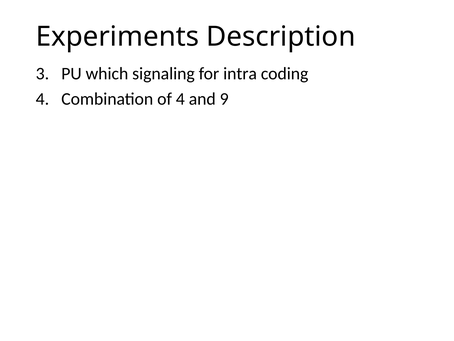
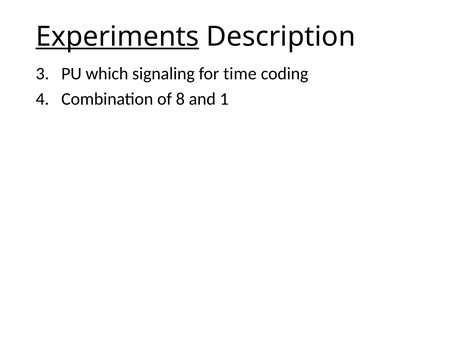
Experiments underline: none -> present (117, 37)
intra: intra -> time (240, 74)
of 4: 4 -> 8 (180, 99)
9: 9 -> 1 (224, 99)
